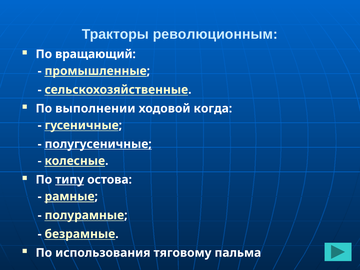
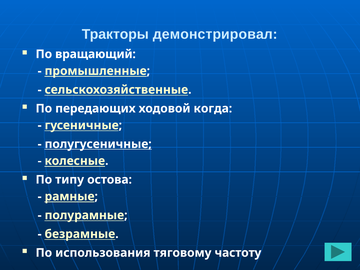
революционным: революционным -> демонстрировал (215, 34)
выполнении: выполнении -> передающих (95, 109)
типу underline: present -> none (70, 180)
пальма: пальма -> частоту (238, 253)
